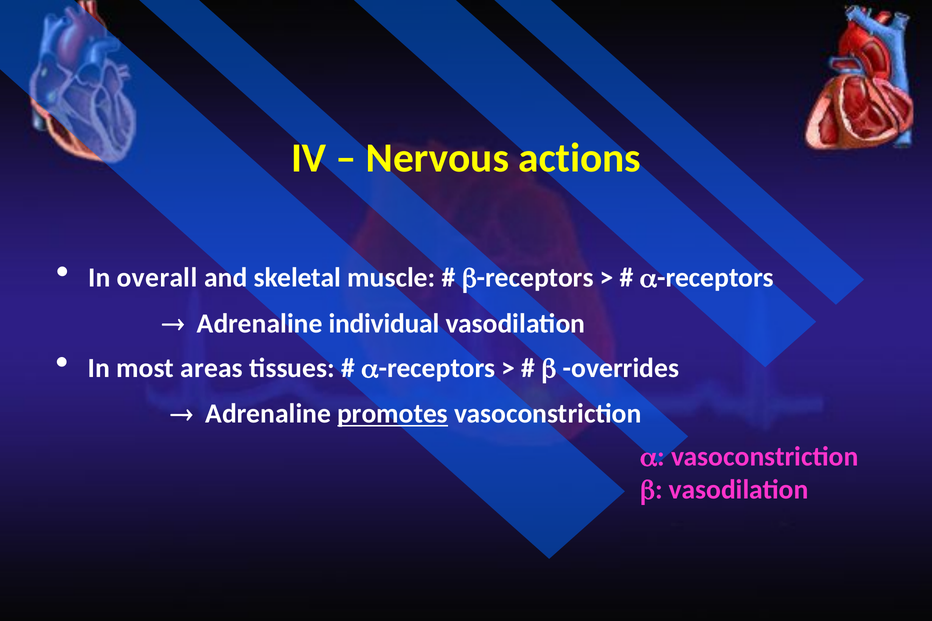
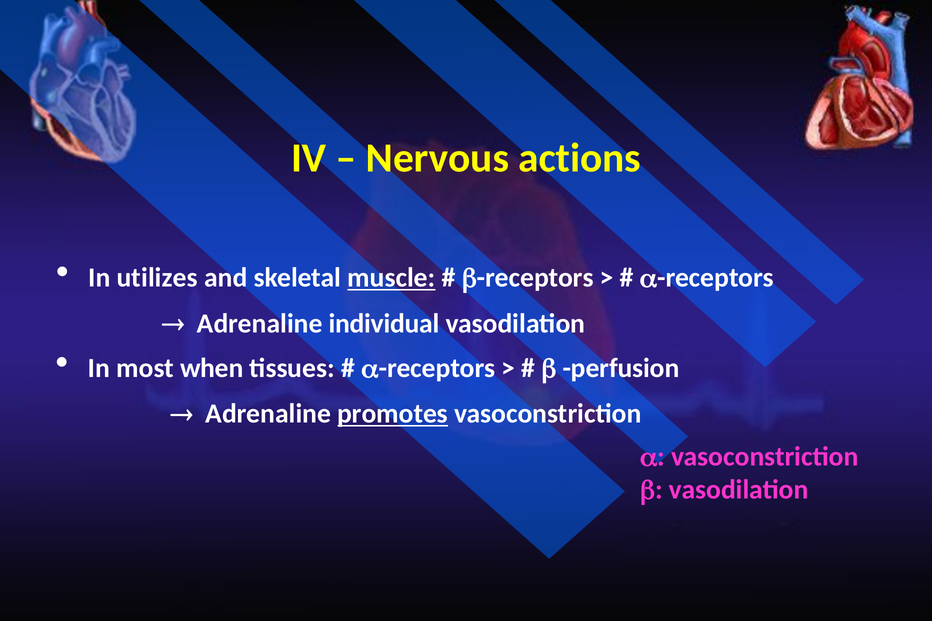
overall: overall -> utilizes (157, 278)
muscle underline: none -> present (391, 278)
areas: areas -> when (212, 368)
overrides: overrides -> perfusion (621, 368)
